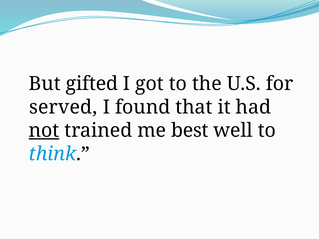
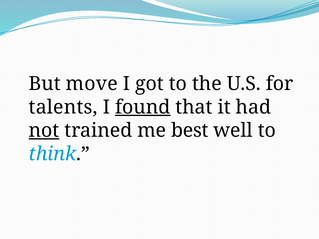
gifted: gifted -> move (92, 84)
served: served -> talents (63, 107)
found underline: none -> present (143, 107)
